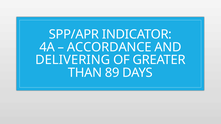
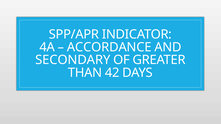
DELIVERING: DELIVERING -> SECONDARY (73, 60)
89: 89 -> 42 (112, 73)
